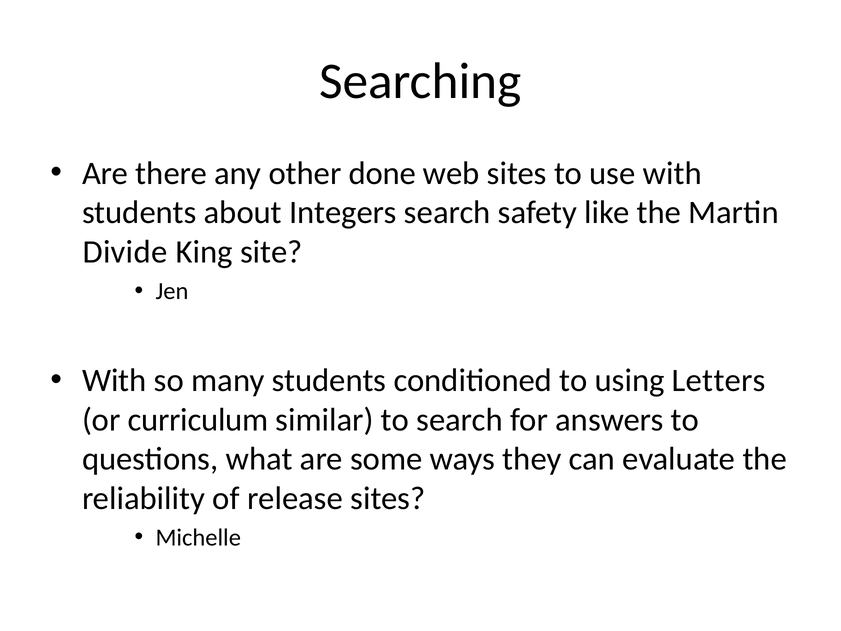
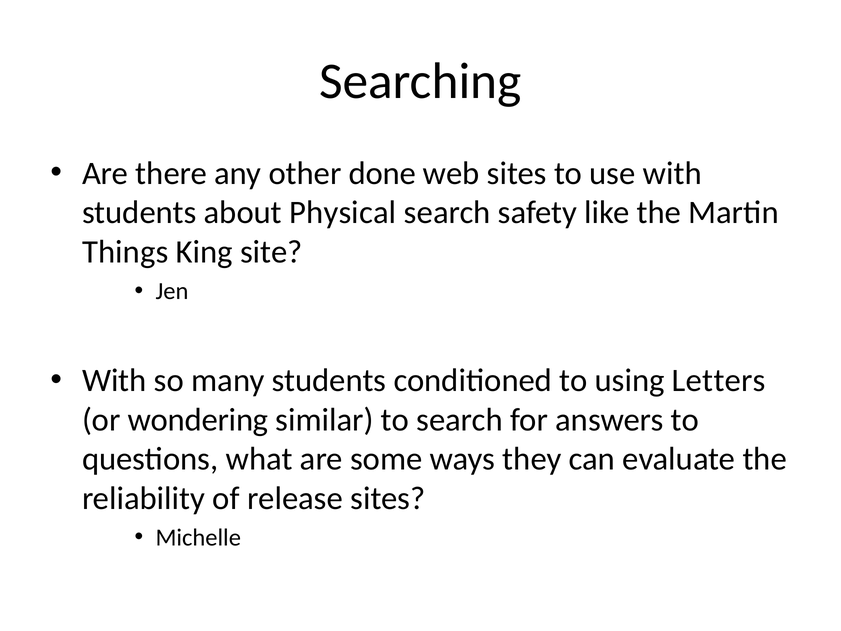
Integers: Integers -> Physical (343, 213)
Divide: Divide -> Things (125, 252)
curriculum: curriculum -> wondering (198, 420)
